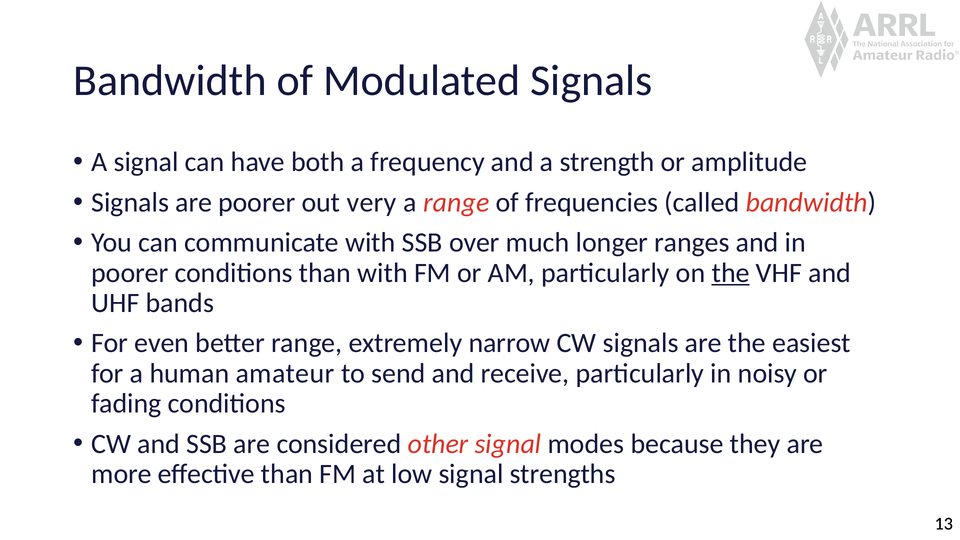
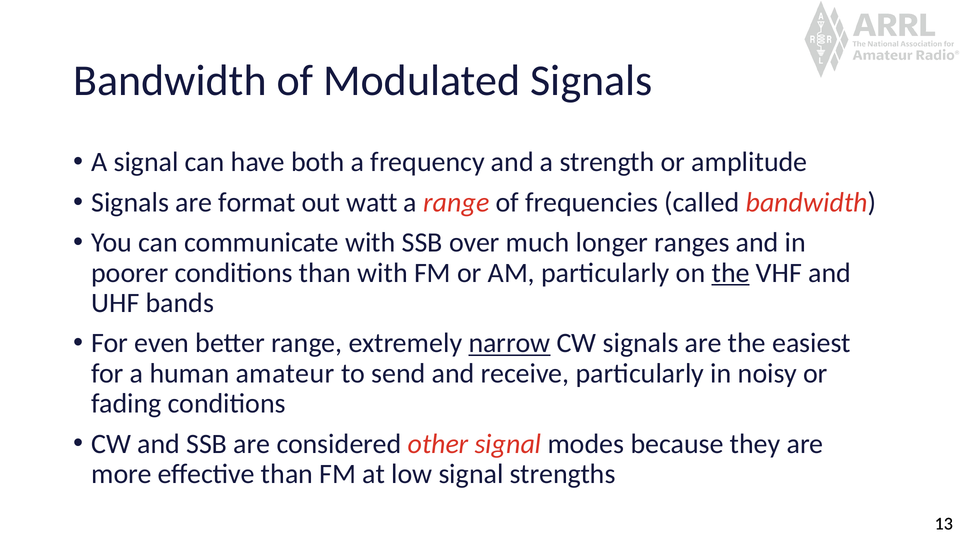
are poorer: poorer -> format (257, 202)
very: very -> watt (372, 202)
narrow underline: none -> present (509, 343)
